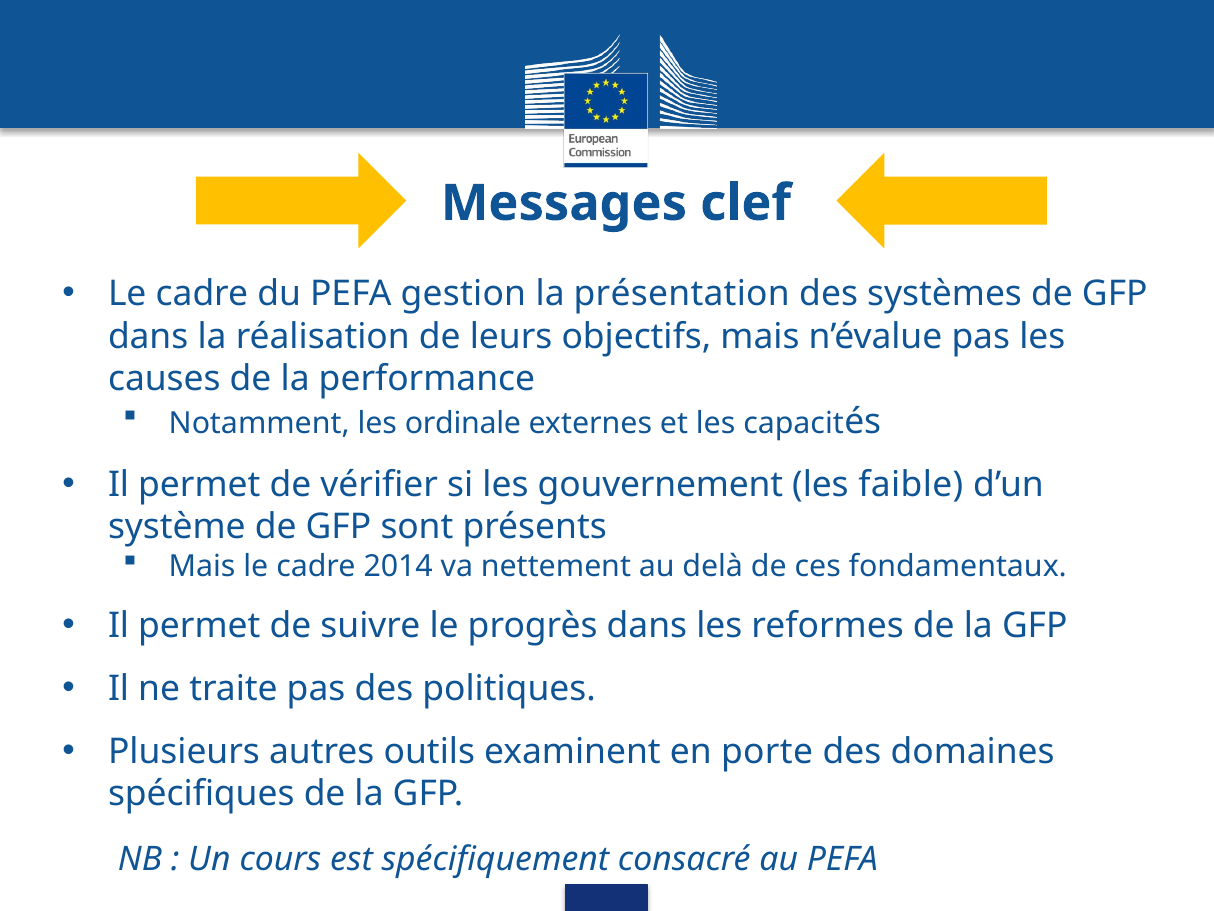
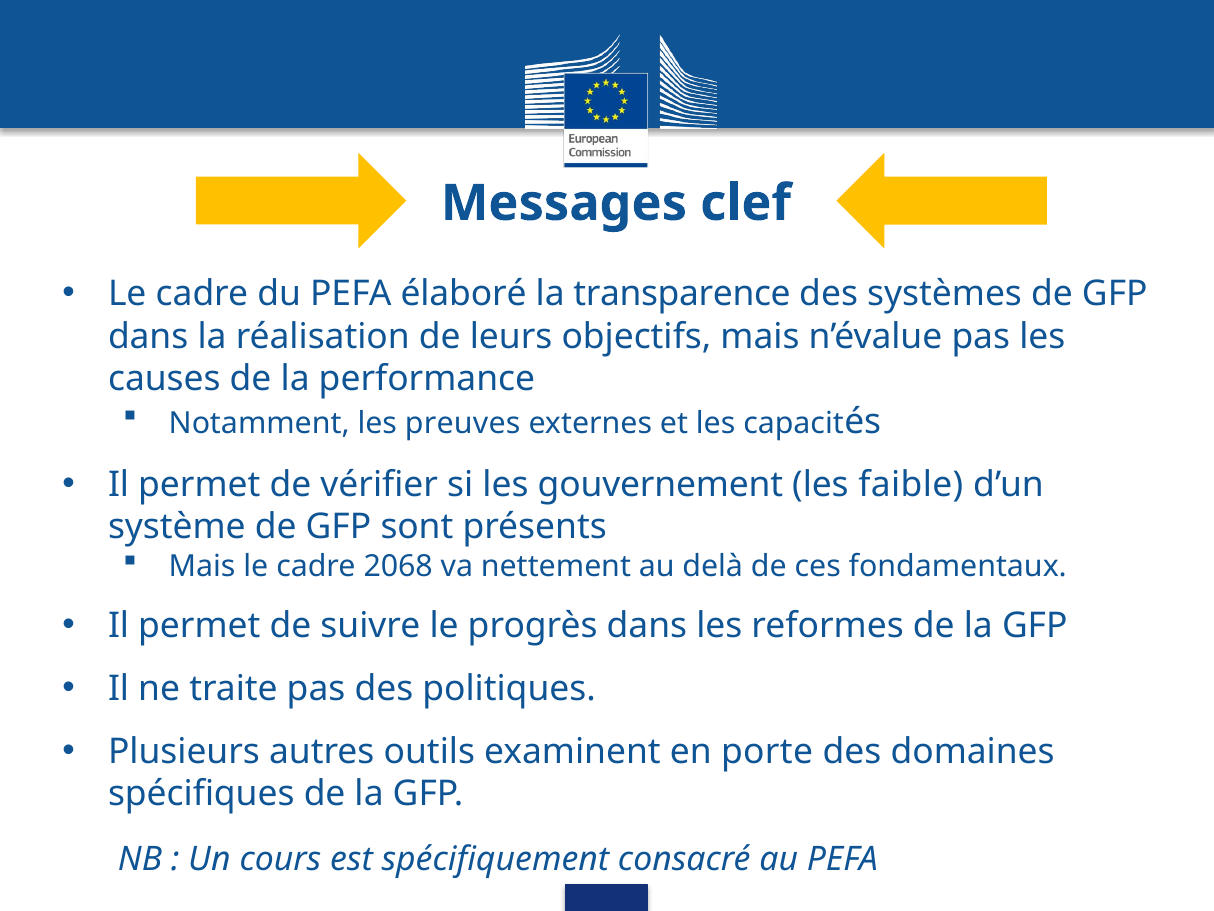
gestion: gestion -> élaboré (464, 294)
présentation: présentation -> transparence (682, 294)
ordinale: ordinale -> preuves (463, 423)
2014: 2014 -> 2068 (398, 566)
